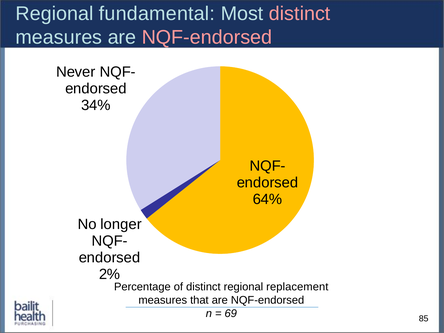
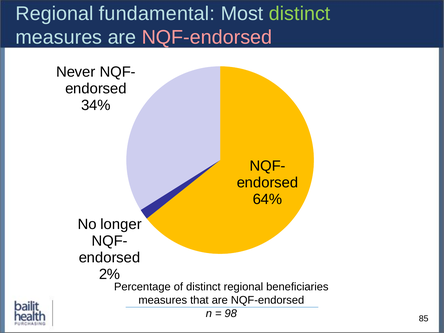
distinct colour: pink -> light green (300, 14)
replacement: replacement -> beneficiaries (297, 287)
69: 69 -> 98 (231, 314)
